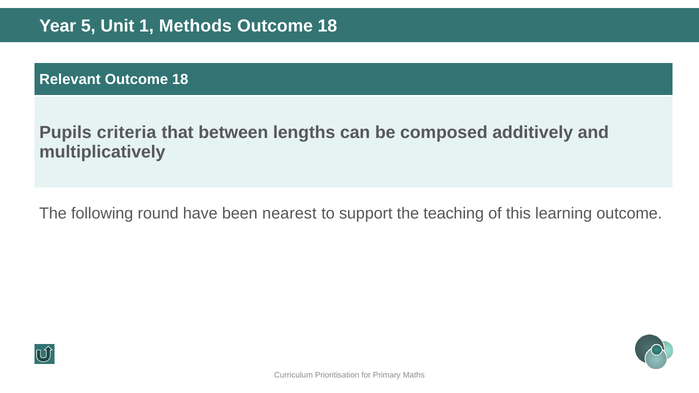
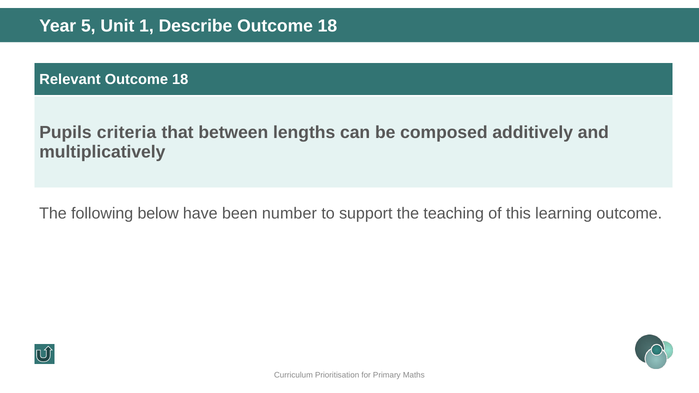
Methods: Methods -> Describe (195, 26)
round: round -> below (158, 214)
nearest: nearest -> number (289, 214)
